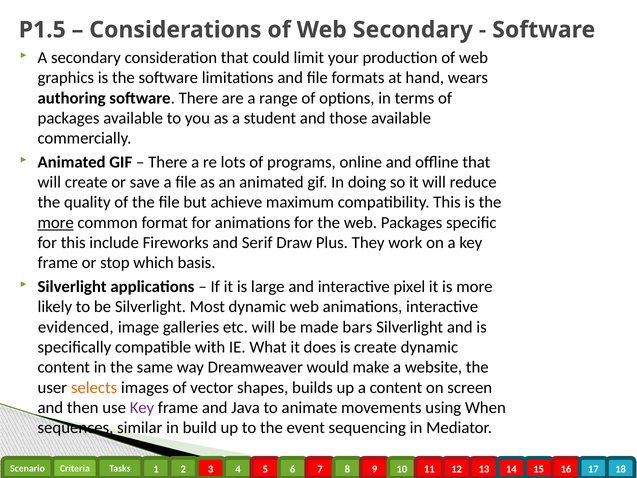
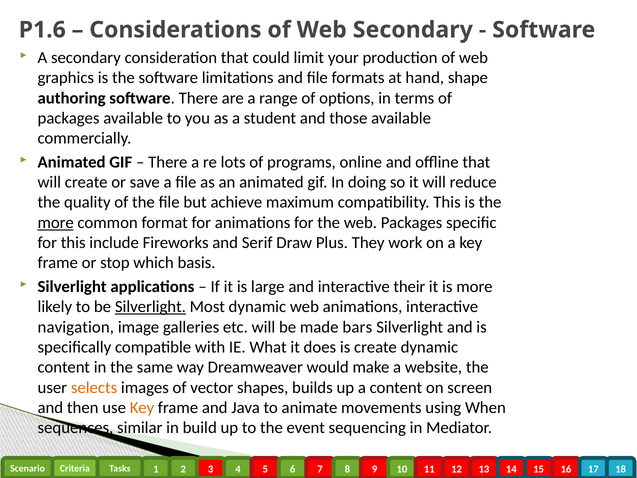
P1.5: P1.5 -> P1.6 (42, 30)
wears: wears -> shape (468, 78)
pixel: pixel -> their (409, 286)
Silverlight underline: none -> present (150, 307)
evidenced: evidenced -> navigation (76, 327)
Key colour: purple -> orange (142, 407)
